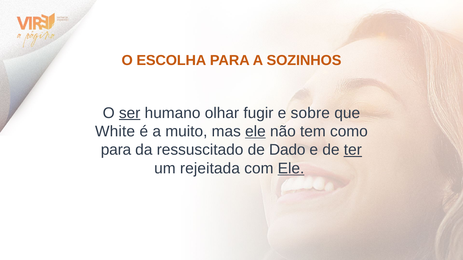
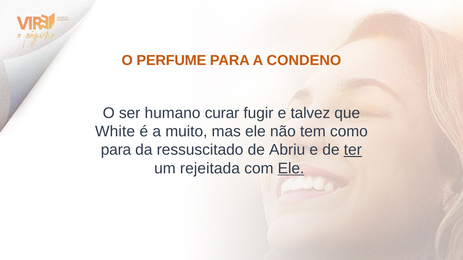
ESCOLHA: ESCOLHA -> PERFUME (171, 60)
SOZINHOS: SOZINHOS -> CONDENO (304, 60)
ser underline: present -> none (130, 113)
olhar: olhar -> curar (222, 113)
sobre: sobre -> talvez (310, 113)
ele underline: present -> none (255, 132)
Dado: Dado -> Abriu (287, 150)
